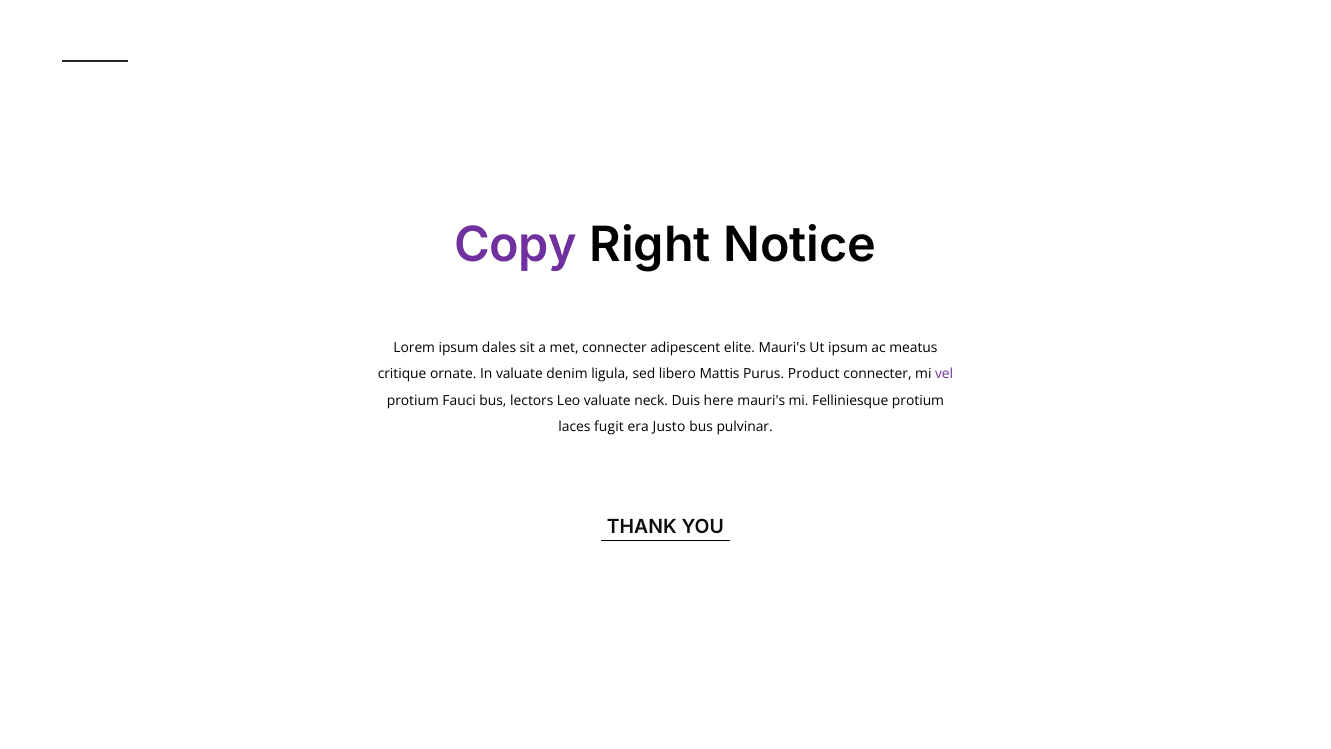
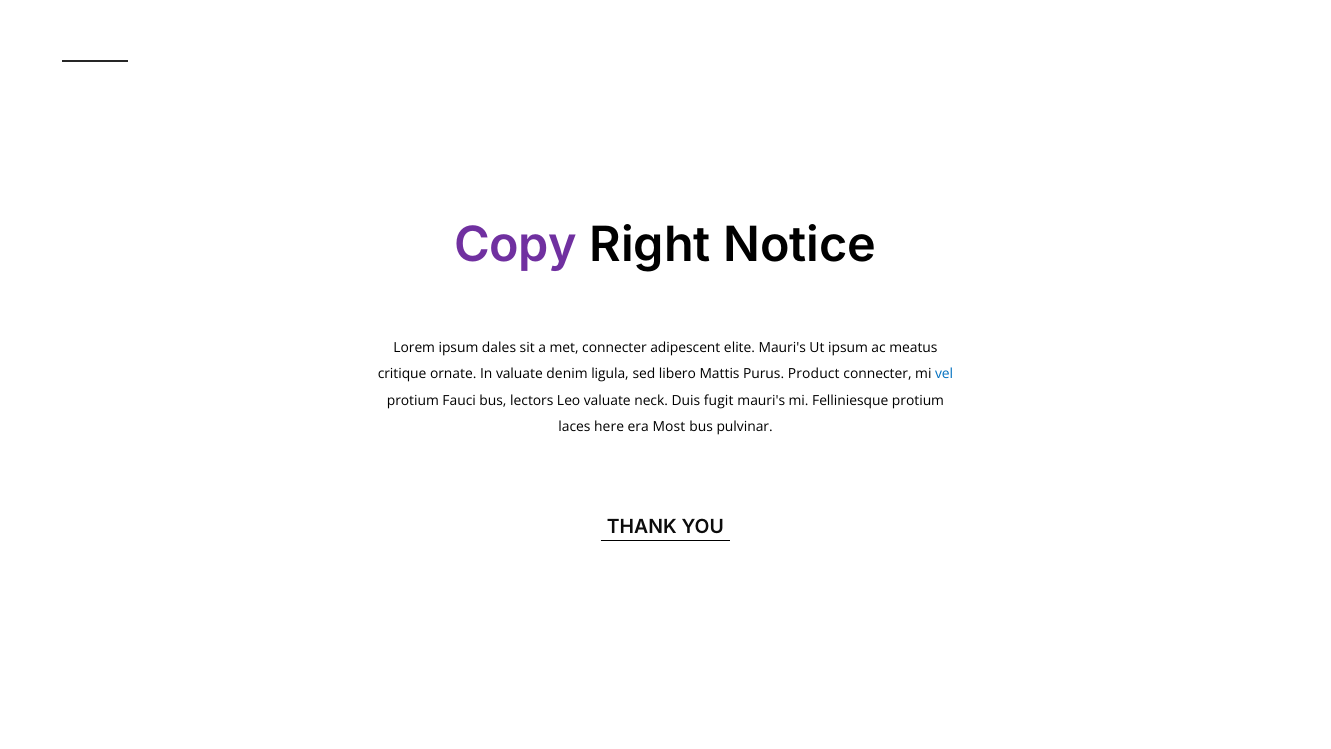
vel colour: purple -> blue (944, 374)
here: here -> fugit (719, 401)
fugit: fugit -> here (609, 427)
Justo: Justo -> Most (669, 427)
